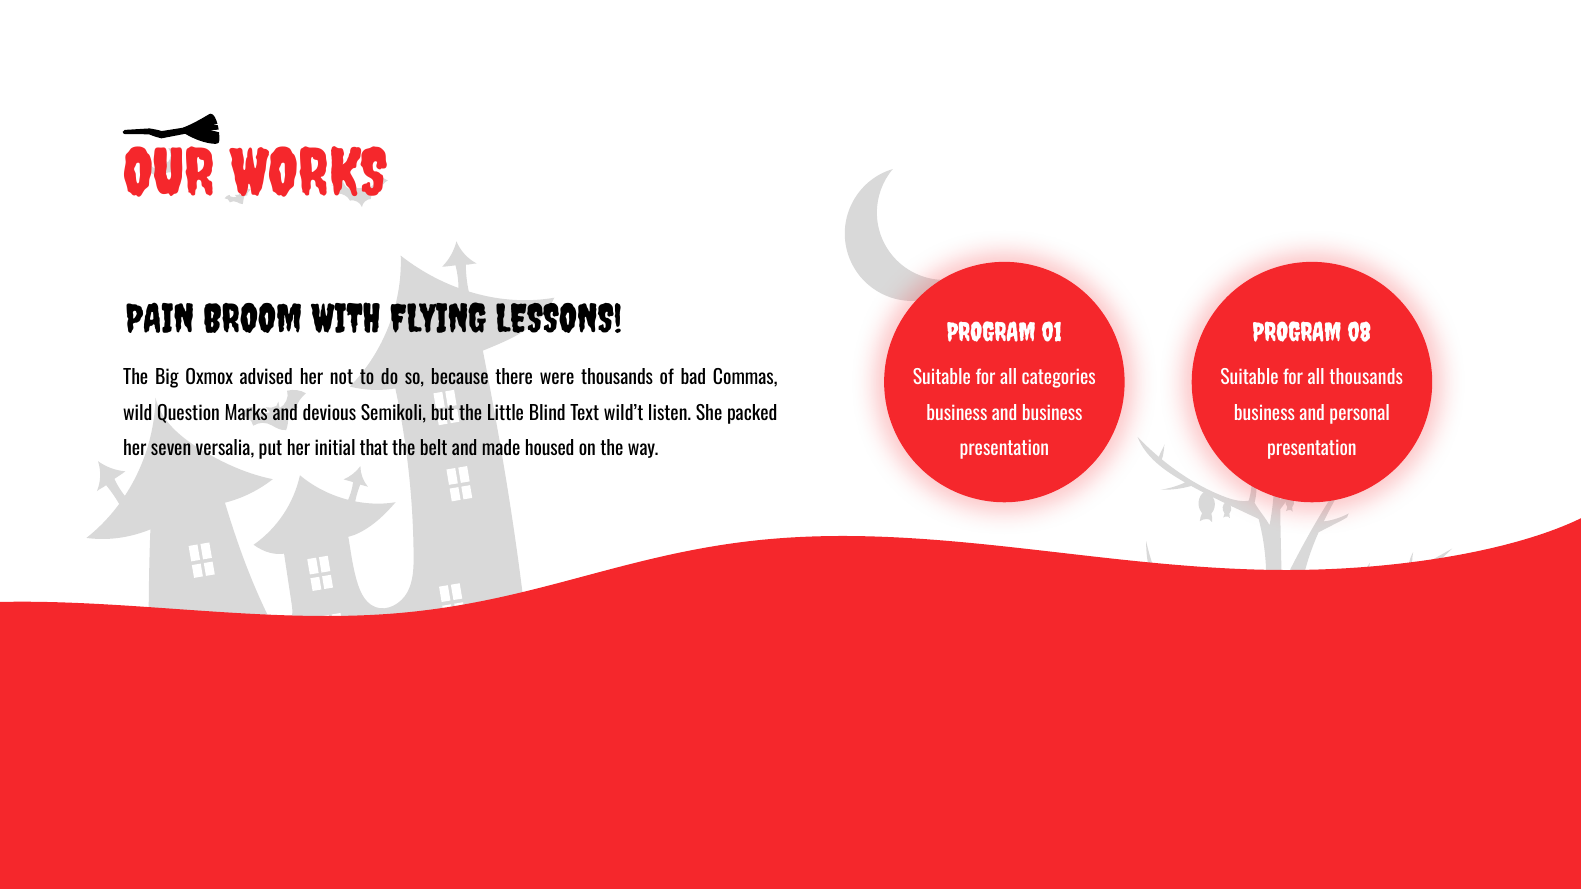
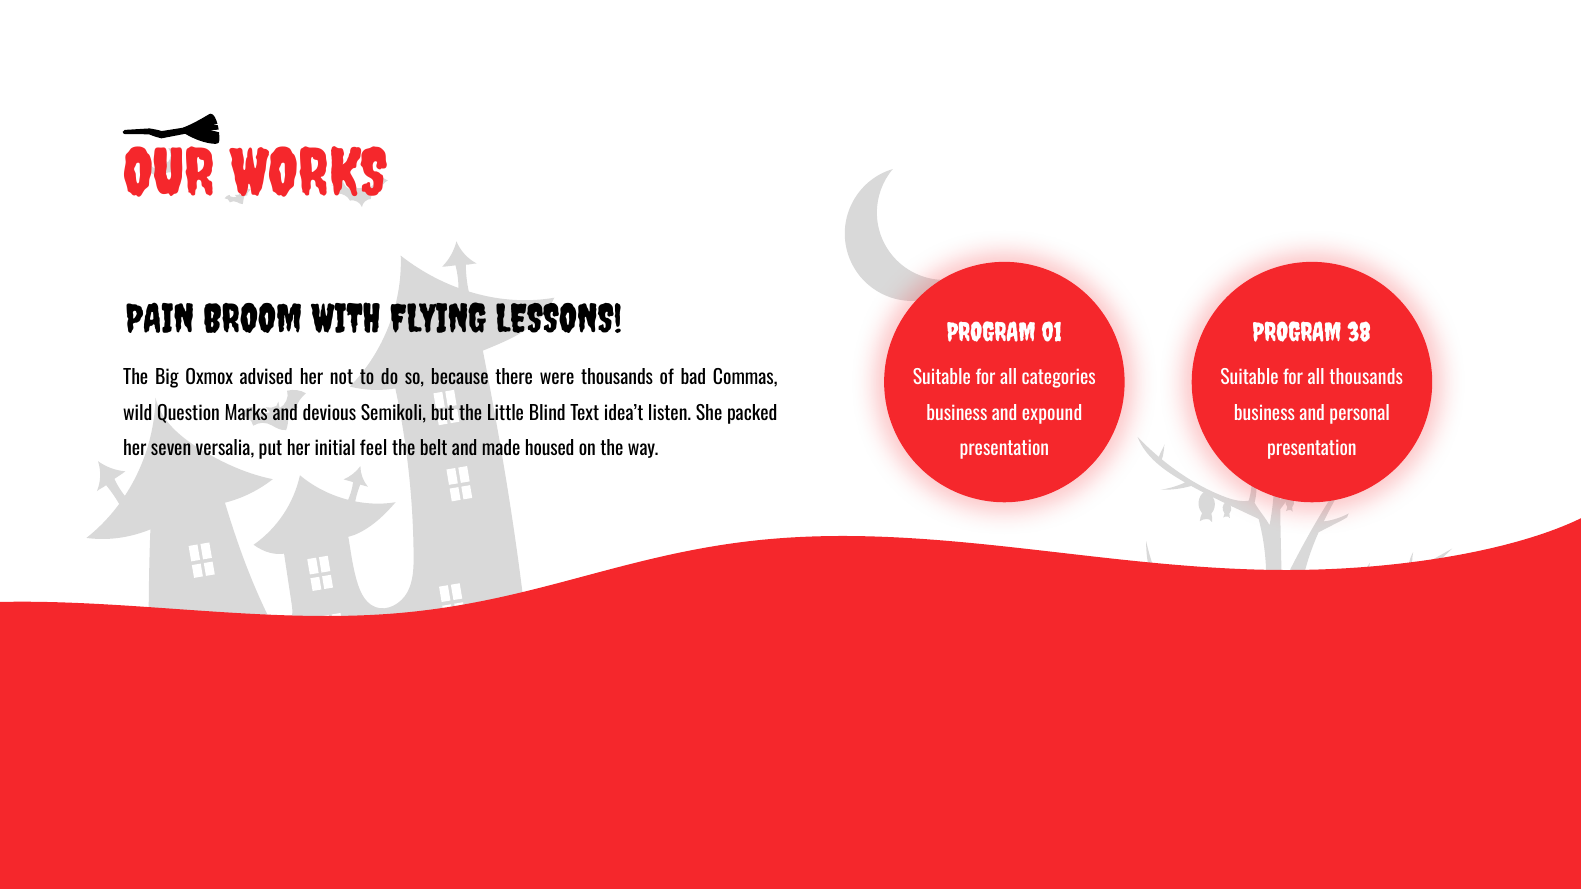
08: 08 -> 38 (1359, 333)
wild’t: wild’t -> idea’t (624, 414)
and business: business -> expound (1052, 414)
that: that -> feel (374, 449)
